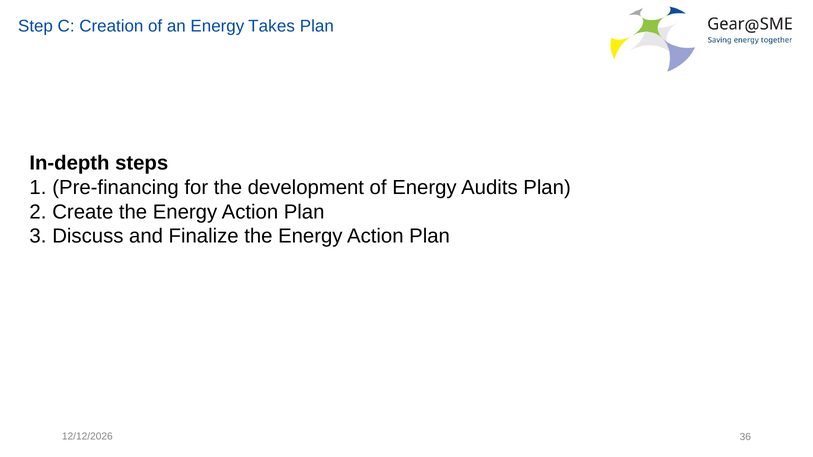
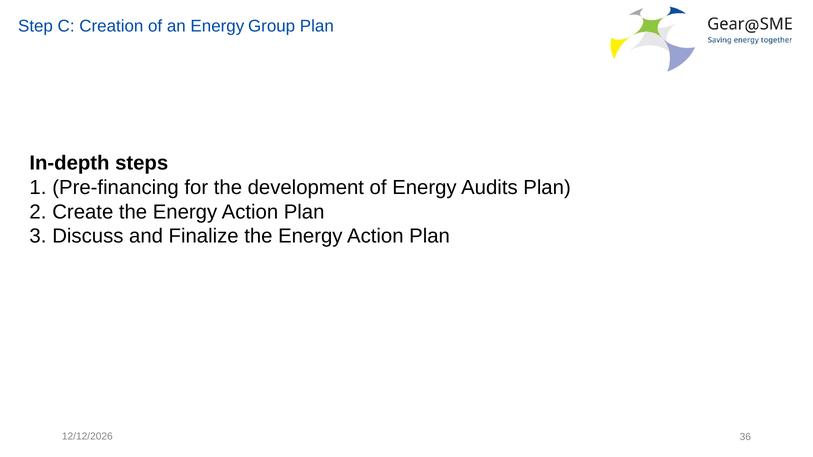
Takes: Takes -> Group (272, 26)
